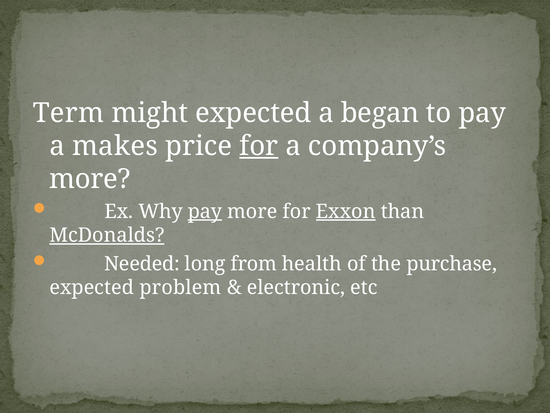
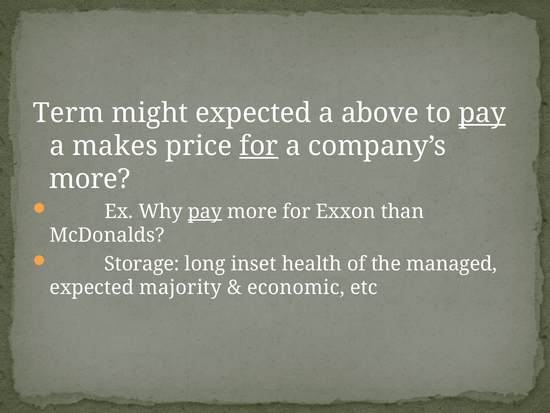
began: began -> above (380, 113)
pay underline: none -> present (482, 113)
Exxon underline: present -> none (346, 211)
McDonalds underline: present -> none (107, 235)
Needed: Needed -> Storage (142, 263)
from: from -> inset (254, 263)
purchase: purchase -> managed (452, 263)
problem: problem -> majority (180, 287)
electronic: electronic -> economic (296, 287)
